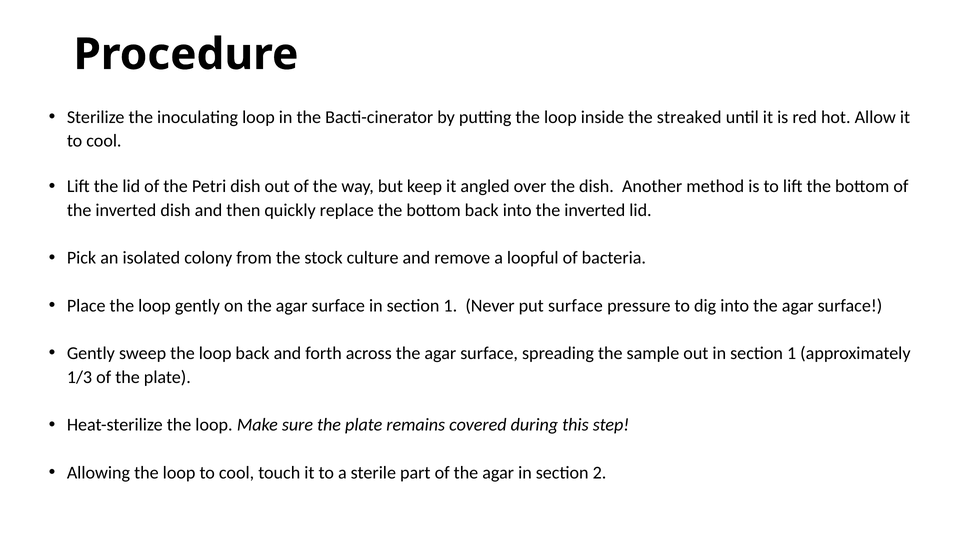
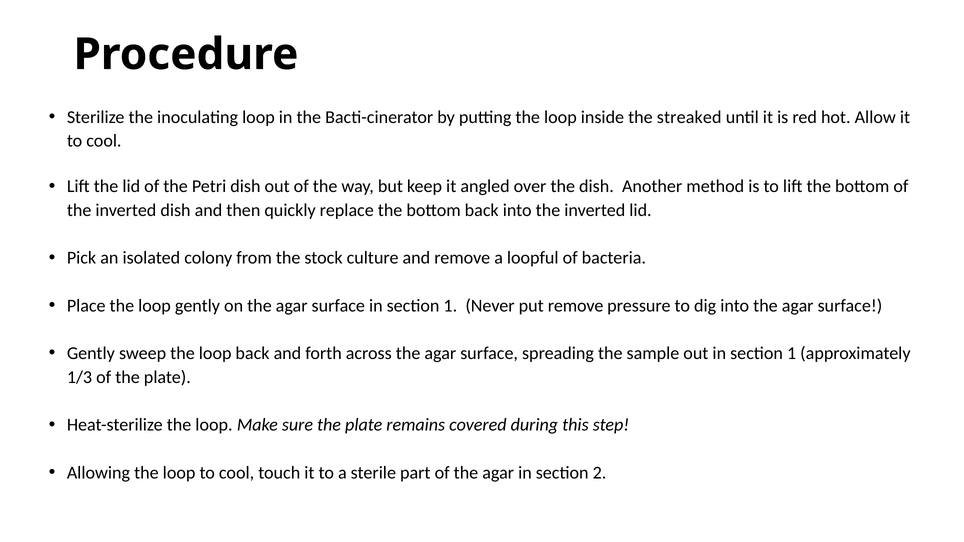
put surface: surface -> remove (576, 306)
